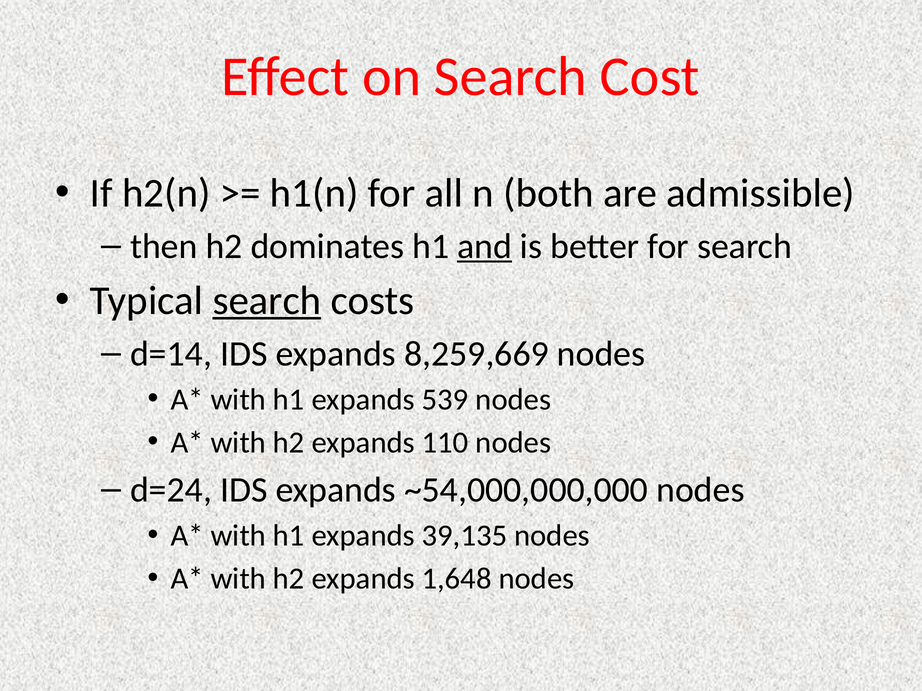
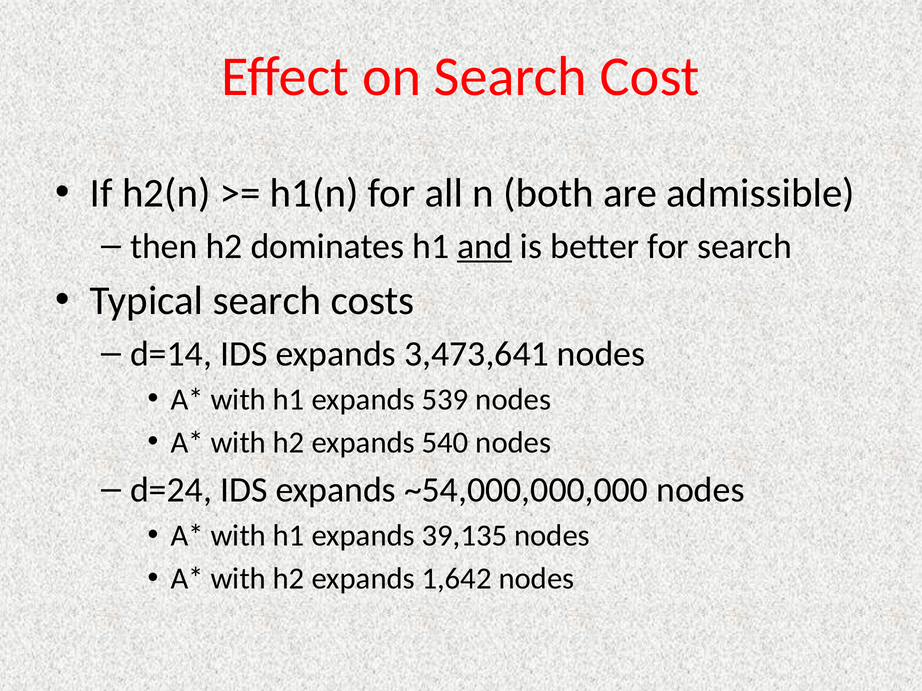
search underline: present -> none (267, 301)
8,259,669: 8,259,669 -> 3,473,641 (476, 354)
110: 110 -> 540 (445, 443)
1,648: 1,648 -> 1,642 (457, 579)
